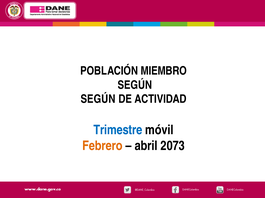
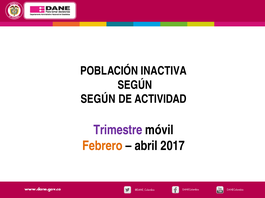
MIEMBRO: MIEMBRO -> INACTIVA (164, 71)
Trimestre colour: blue -> purple (118, 130)
2073: 2073 -> 2017 (173, 146)
